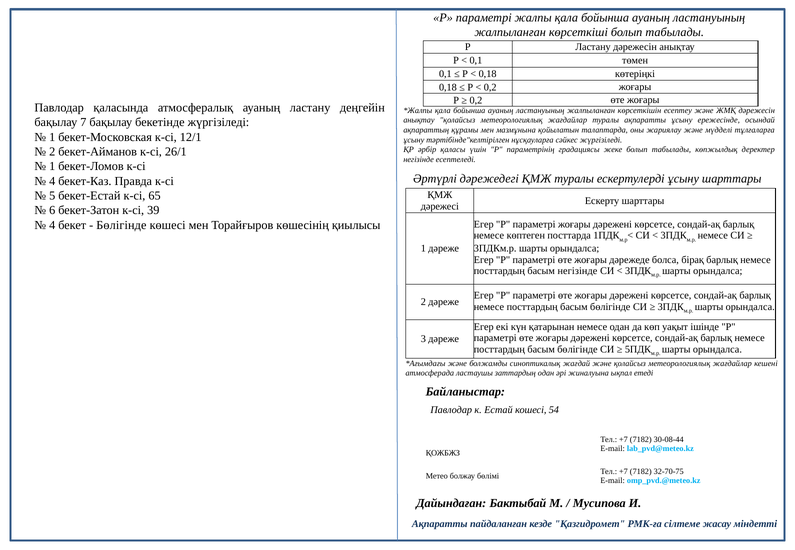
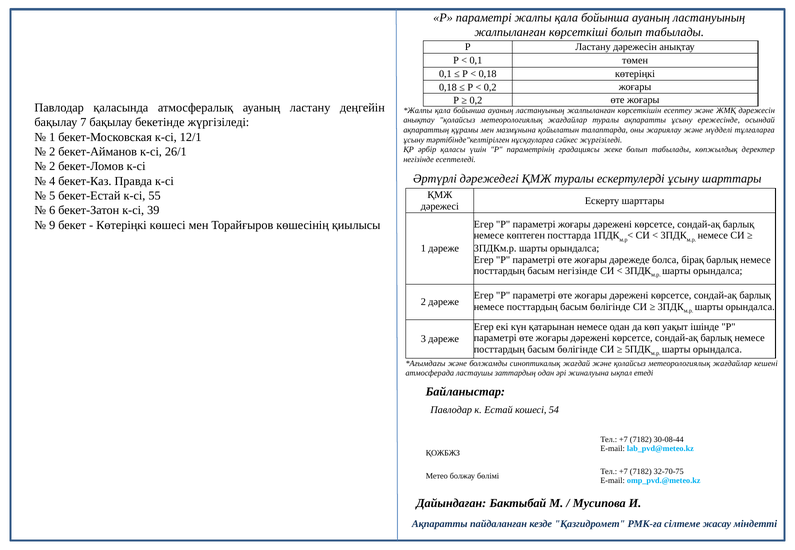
1: 1 -> 2 (52, 167)
65: 65 -> 55 (155, 196)
4: 4 -> 9 (52, 225)
Бөлігінде: Бөлігінде -> Көтеріңкі (121, 225)
